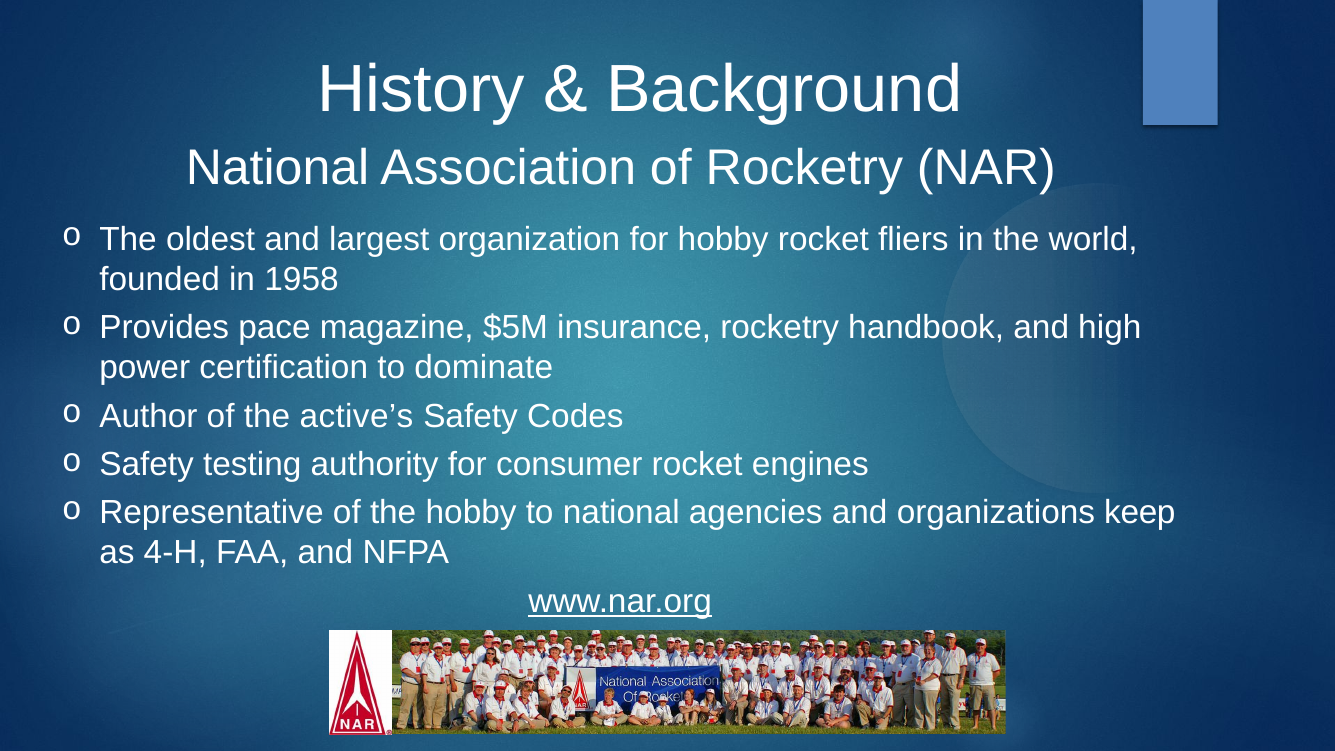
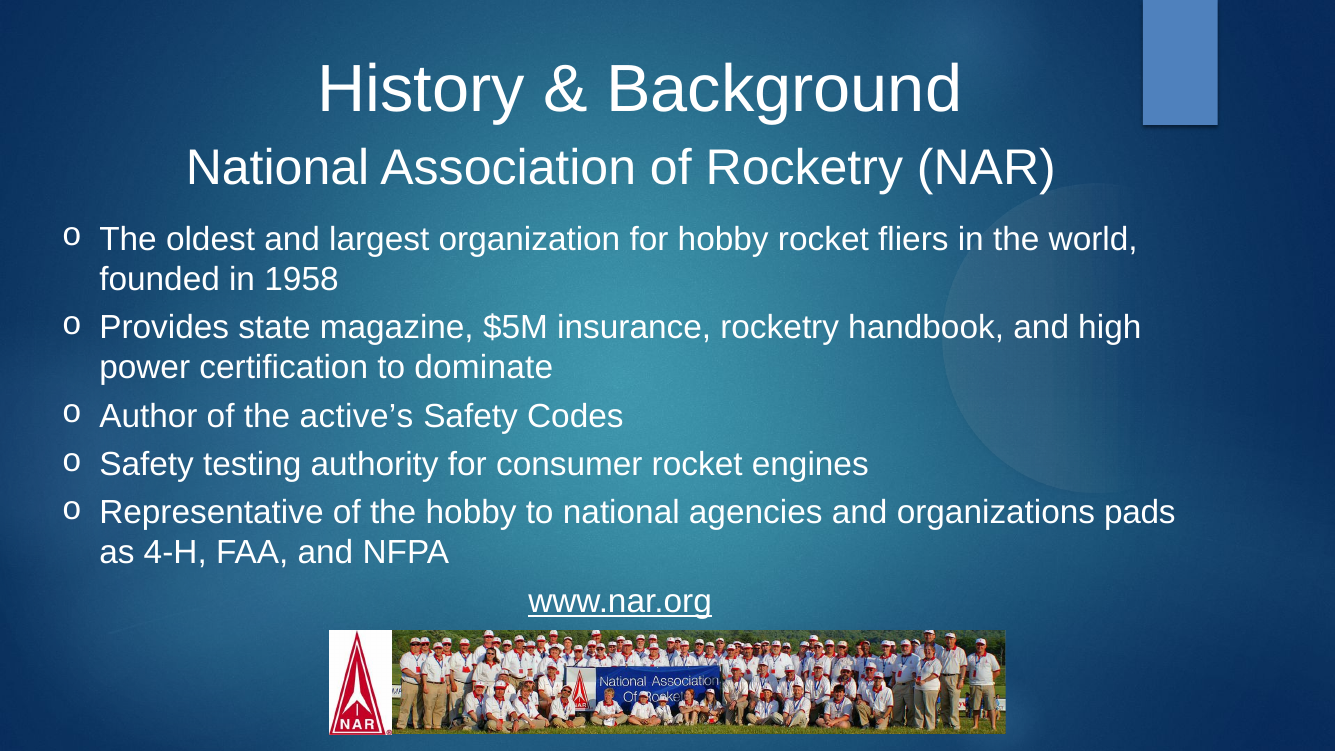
pace: pace -> state (274, 328)
keep: keep -> pads (1140, 513)
